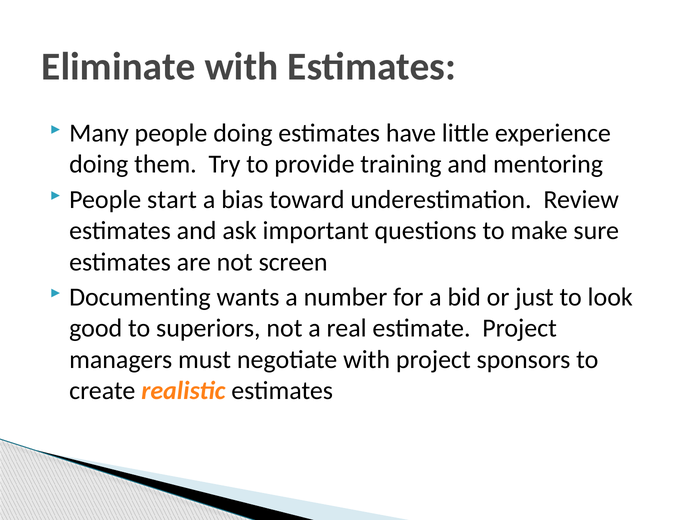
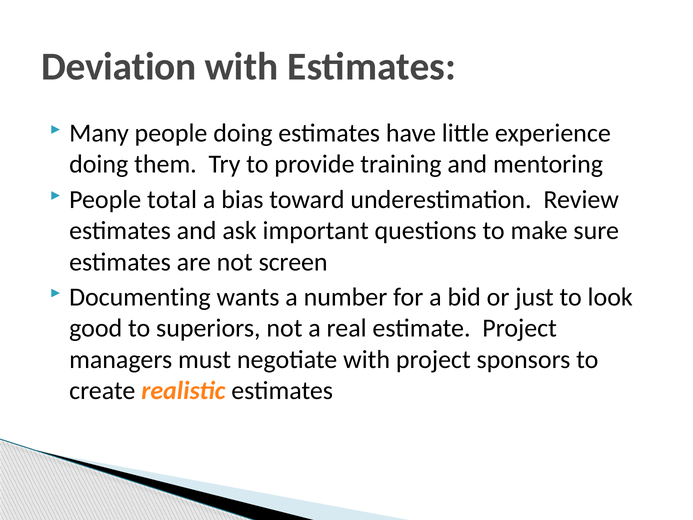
Eliminate: Eliminate -> Deviation (119, 67)
start: start -> total (172, 199)
